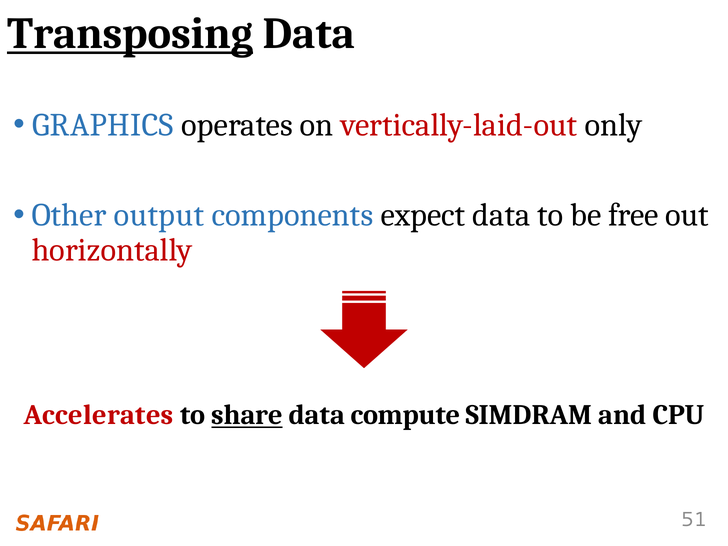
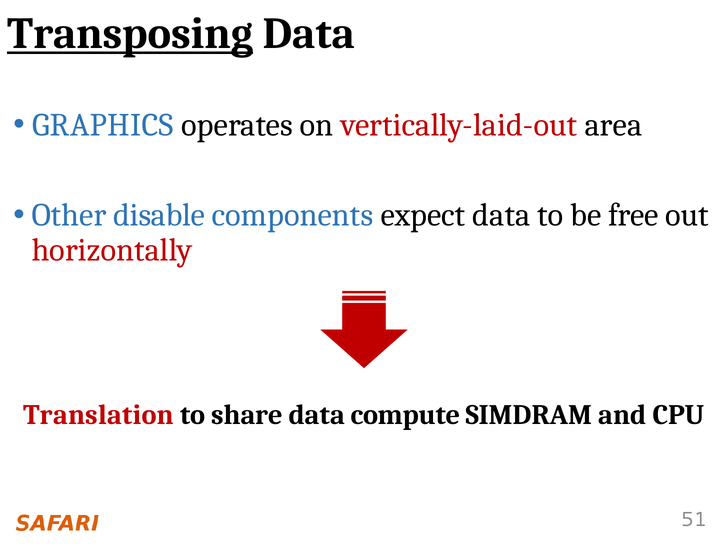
only: only -> area (613, 125)
output: output -> disable (159, 215)
Accelerates: Accelerates -> Translation (99, 415)
share underline: present -> none (247, 415)
